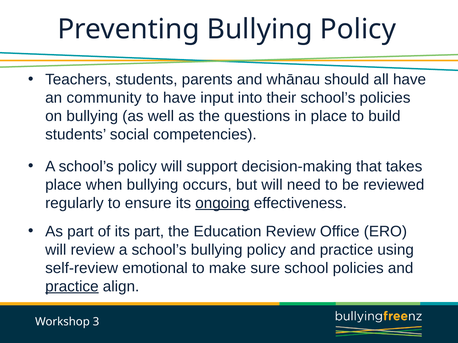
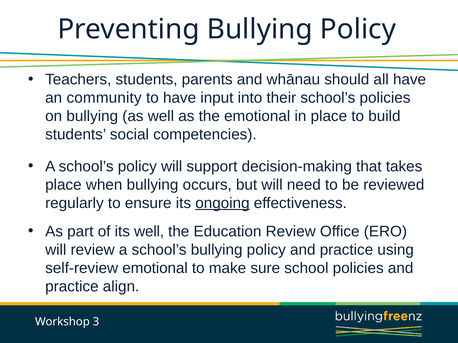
the questions: questions -> emotional (257, 116)
its part: part -> well (149, 232)
practice underline: present -> none (72, 287)
